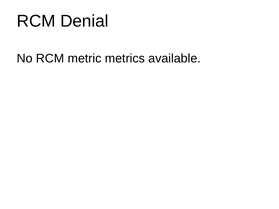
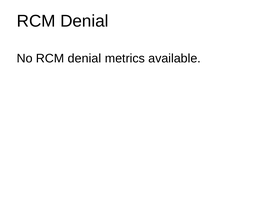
No RCM metric: metric -> denial (85, 59)
